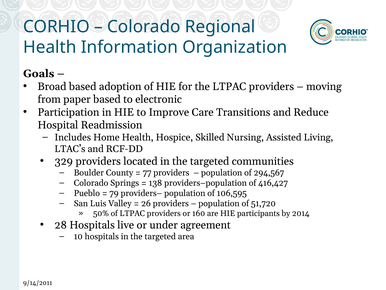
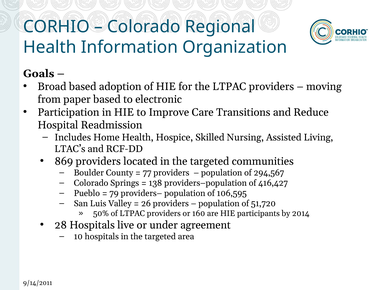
329: 329 -> 869 (64, 161)
